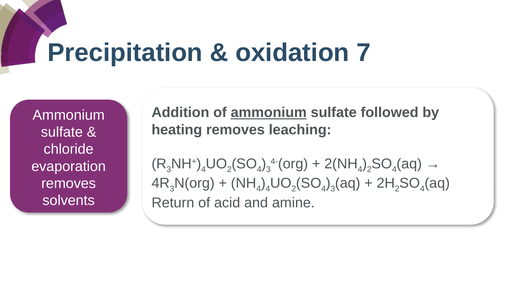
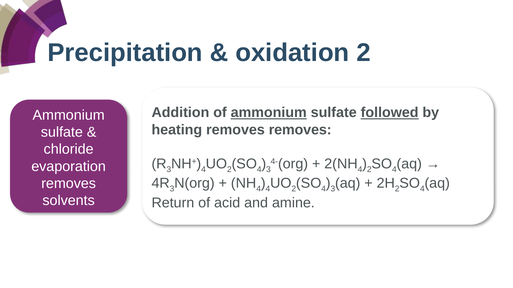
oxidation 7: 7 -> 2 (364, 53)
followed underline: none -> present (390, 113)
removes leaching: leaching -> removes (300, 130)
